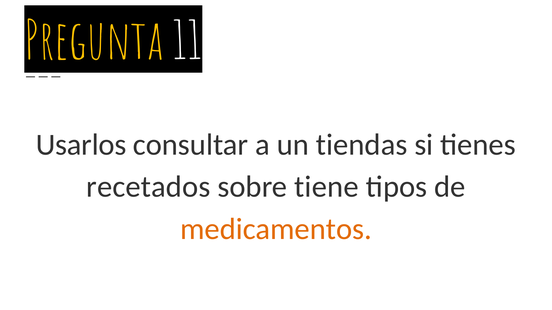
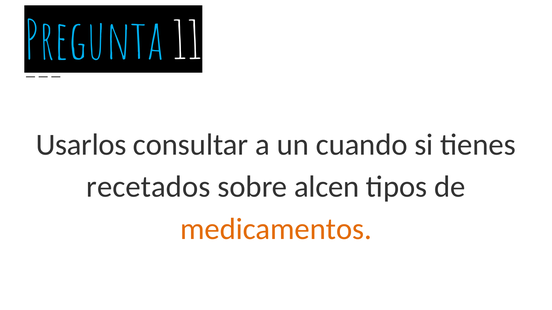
Pregunta colour: yellow -> light blue (94, 42)
tiendas: tiendas -> cuando (362, 145)
tiene: tiene -> alcen (327, 187)
